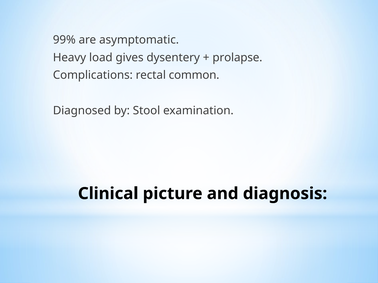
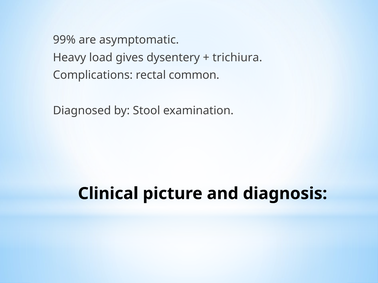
prolapse: prolapse -> trichiura (237, 58)
